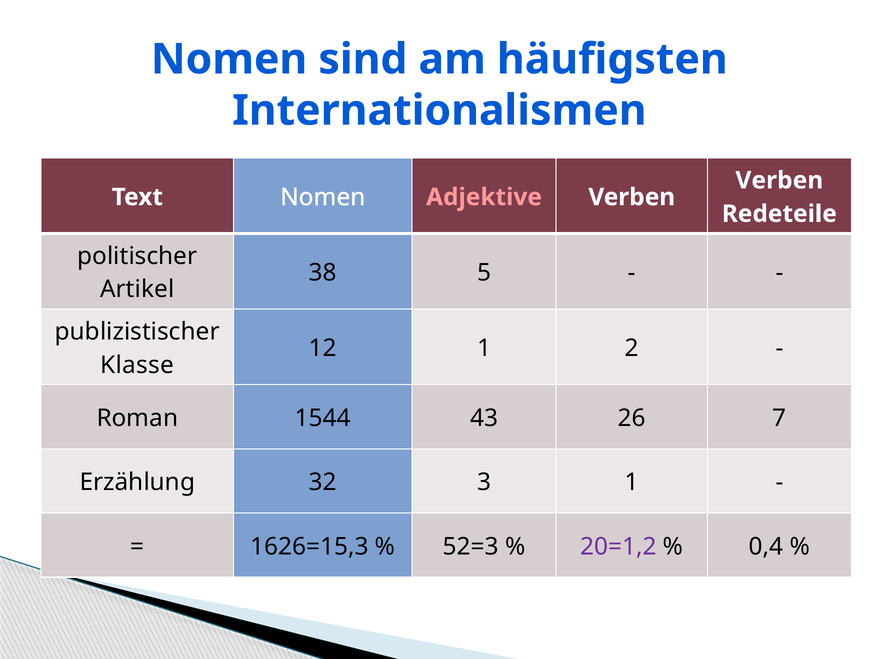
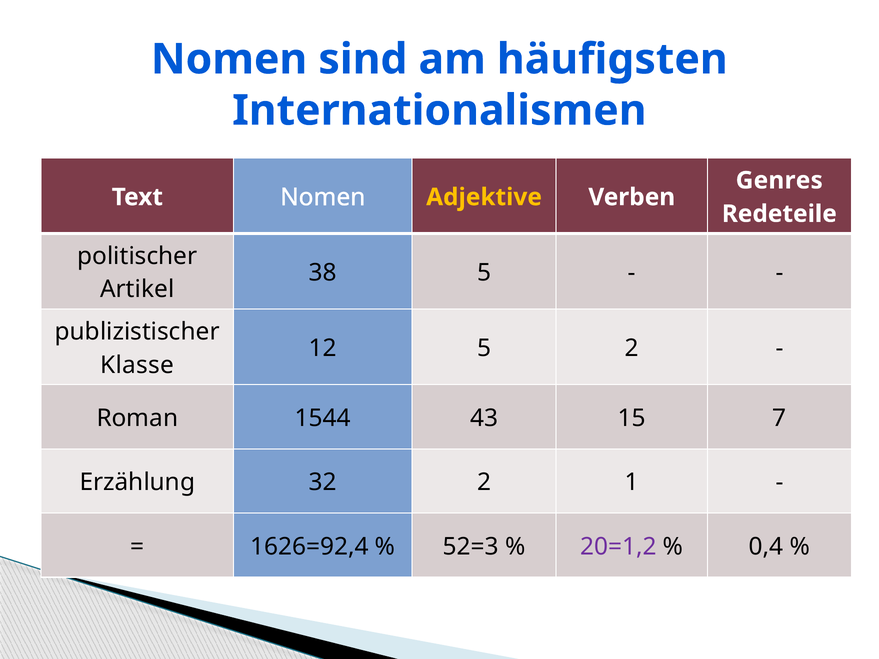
Verben: Verben -> Genres (779, 181)
Adjektive colour: pink -> yellow (484, 197)
12 1: 1 -> 5 (484, 348)
26: 26 -> 15 (632, 418)
32 3: 3 -> 2 (484, 483)
1626=15,3: 1626=15,3 -> 1626=92,4 (309, 547)
